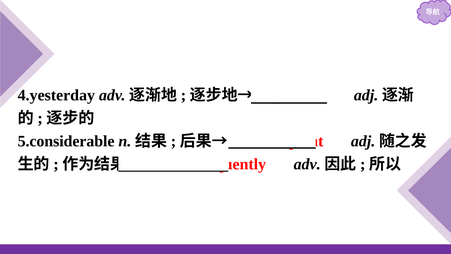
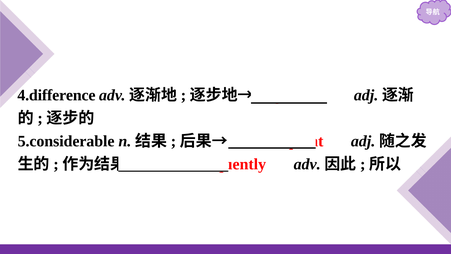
4.yesterday: 4.yesterday -> 4.difference (56, 95)
